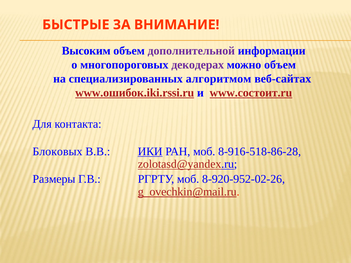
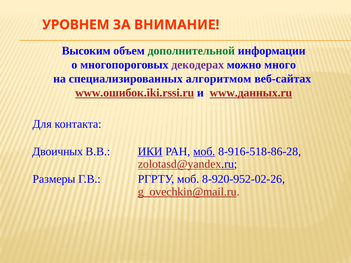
БЫСТРЫЕ: БЫСТРЫЕ -> УРОВНЕМ (76, 25)
дополнительной colour: purple -> green (191, 51)
можно объем: объем -> много (280, 65)
www.состоит.ru: www.состоит.ru -> www.данных.ru (251, 93)
Блоковых: Блоковых -> Двоичных (58, 152)
моб underline: none -> present (204, 152)
